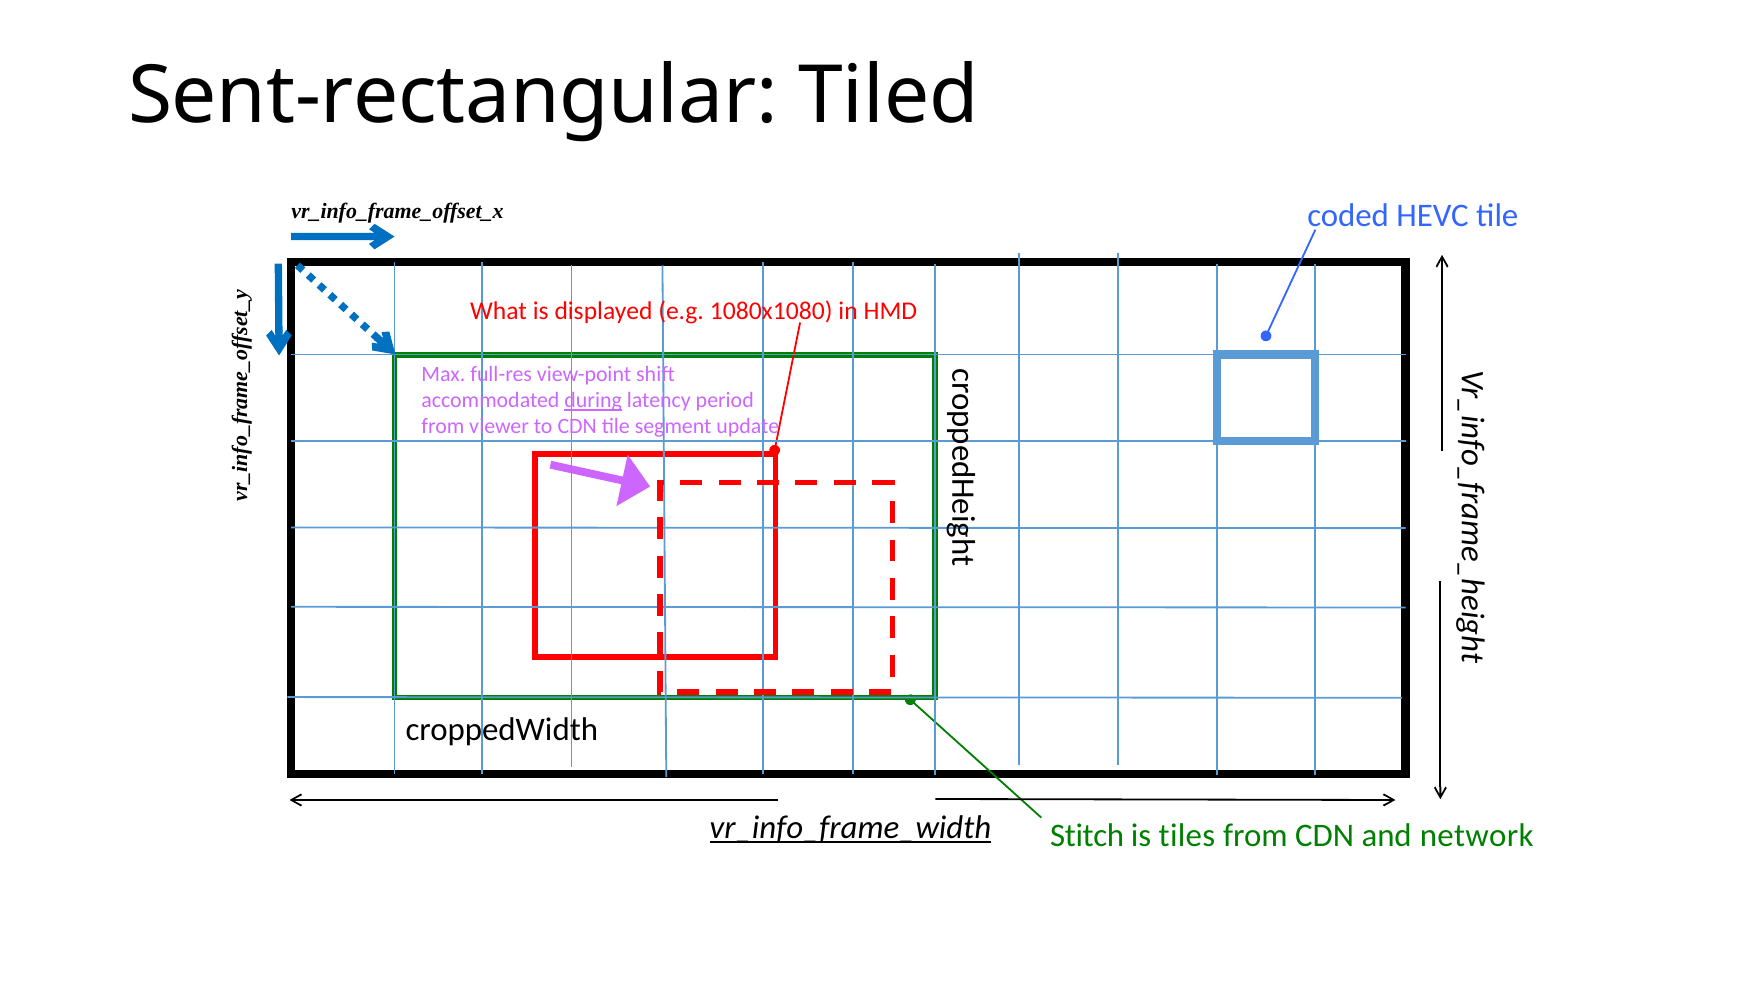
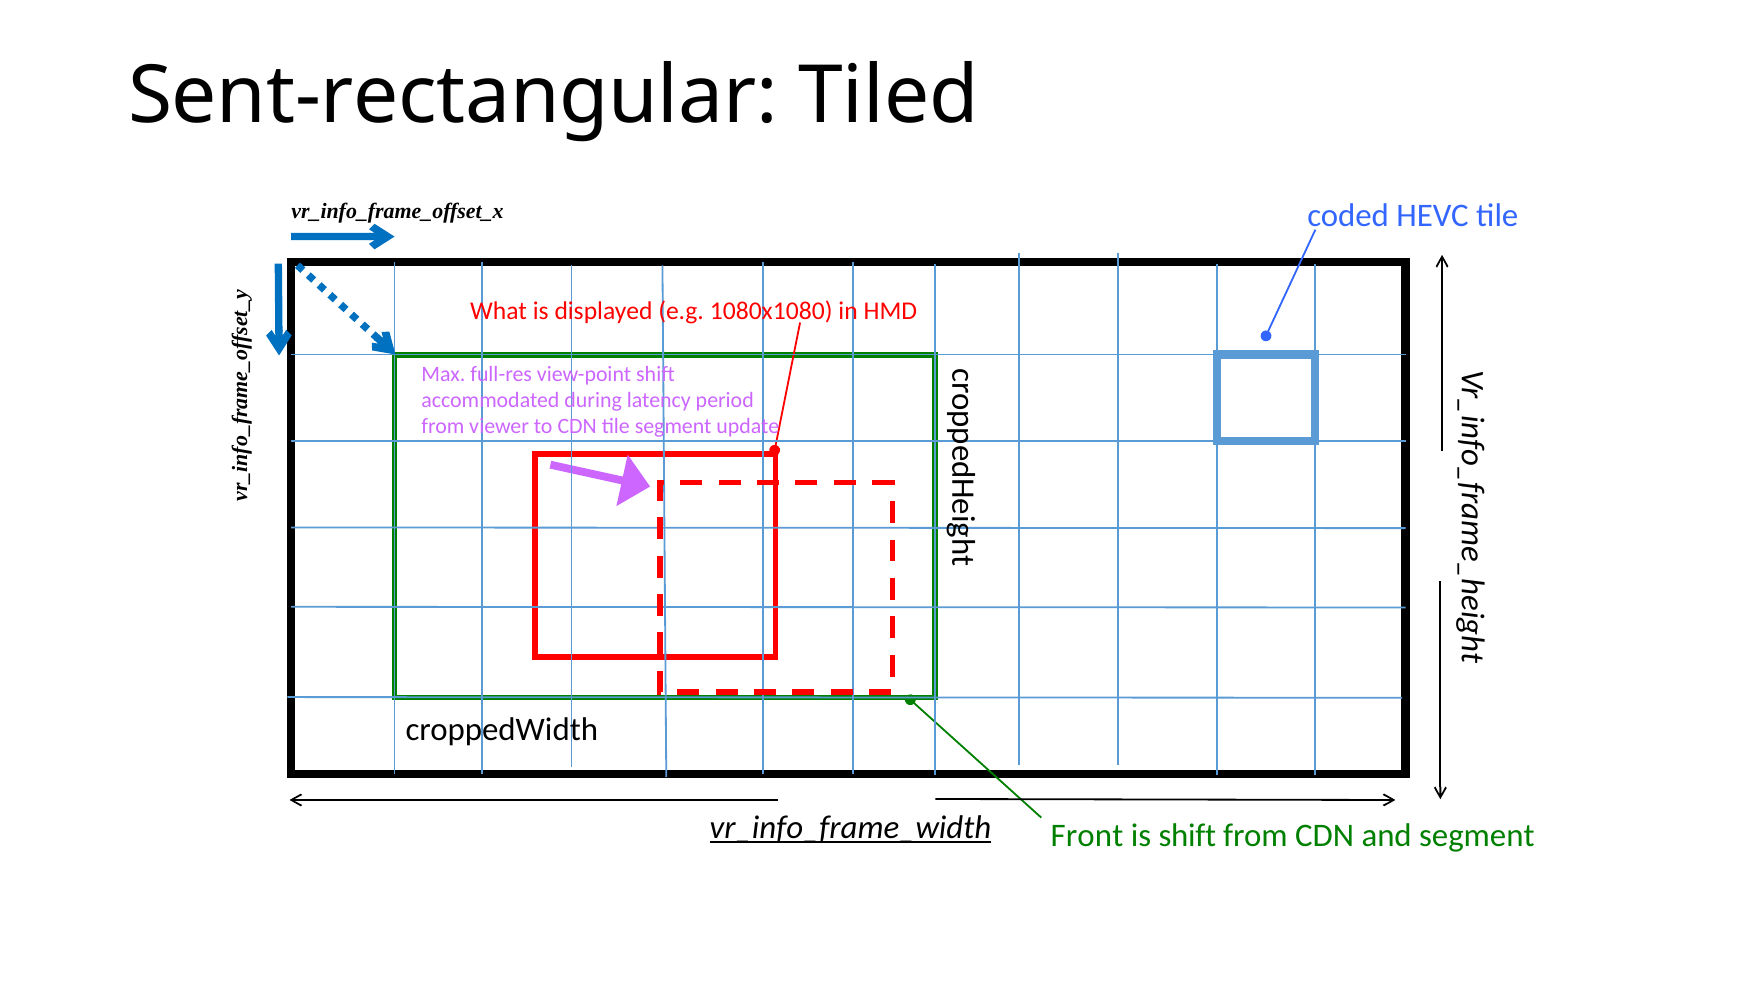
during underline: present -> none (593, 401)
Stitch: Stitch -> Front (1087, 837)
is tiles: tiles -> shift (1187, 837)
and network: network -> segment (1477, 837)
